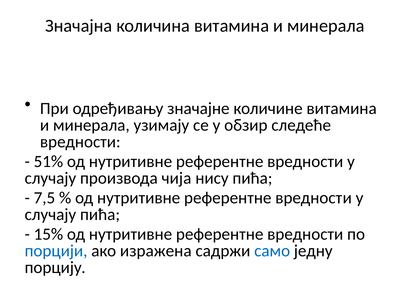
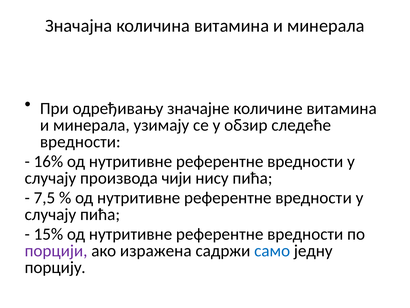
51%: 51% -> 16% (48, 161)
чија: чија -> чиjи (177, 178)
порцији colour: blue -> purple (56, 250)
